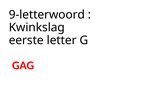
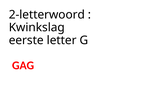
9-letterwoord: 9-letterwoord -> 2-letterwoord (47, 15)
